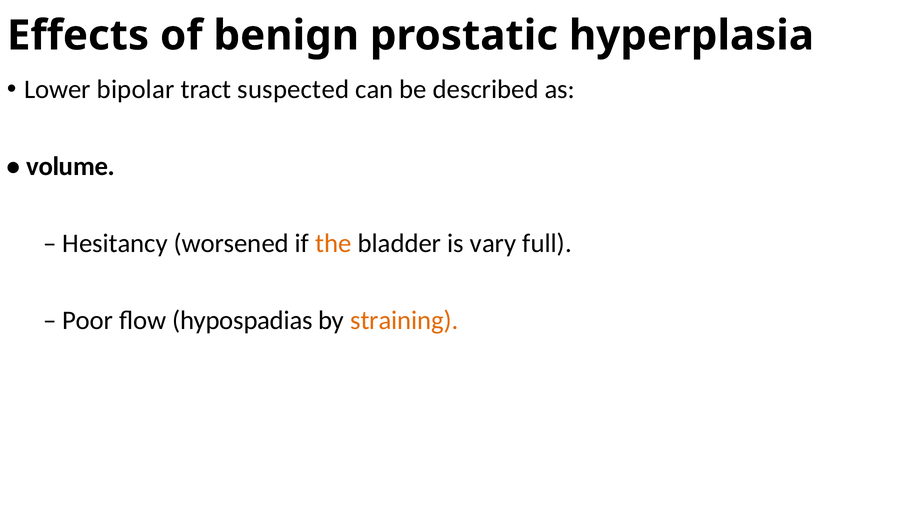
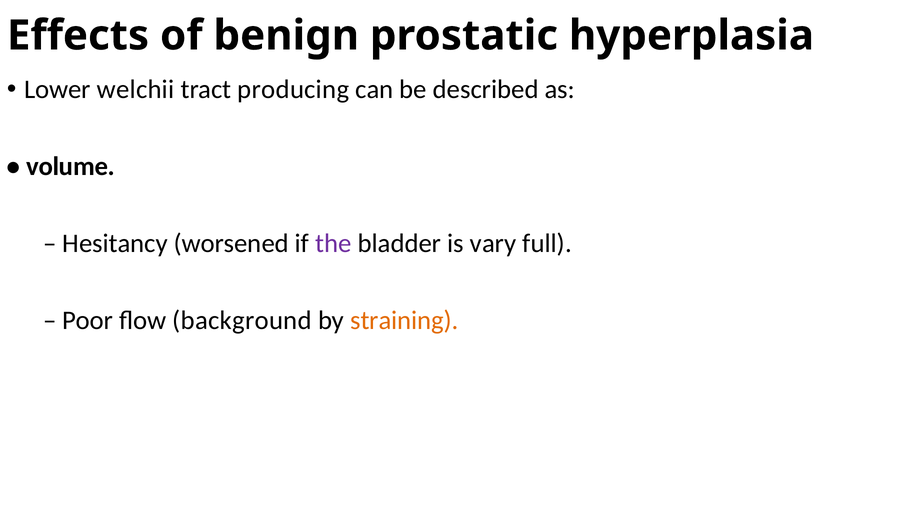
bipolar: bipolar -> welchii (136, 90)
suspected: suspected -> producing (293, 90)
the colour: orange -> purple (333, 243)
hypospadias: hypospadias -> background (242, 320)
